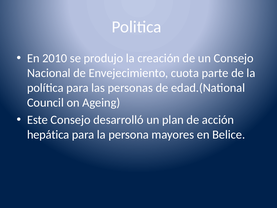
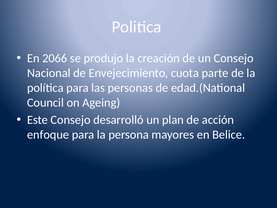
2010: 2010 -> 2066 (55, 58)
hepática: hepática -> enfoque (48, 134)
